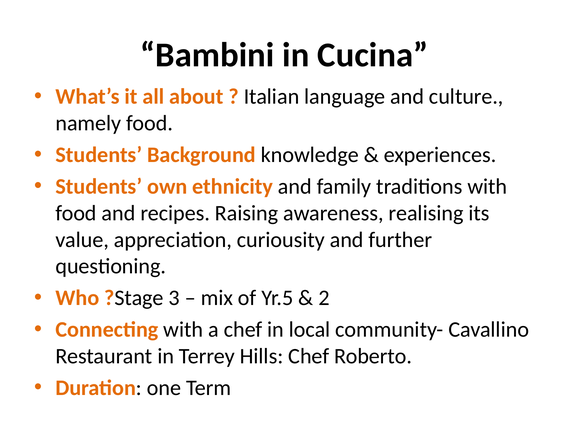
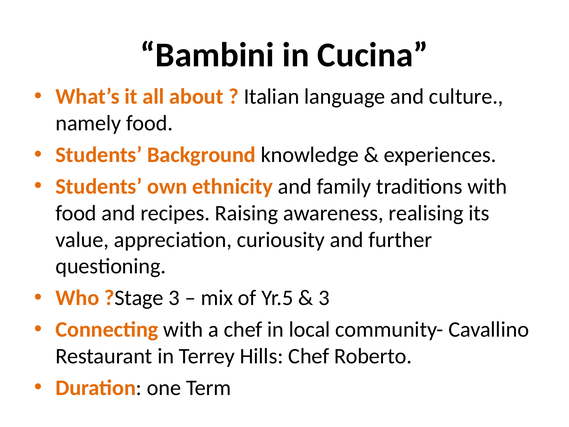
2: 2 -> 3 (324, 298)
